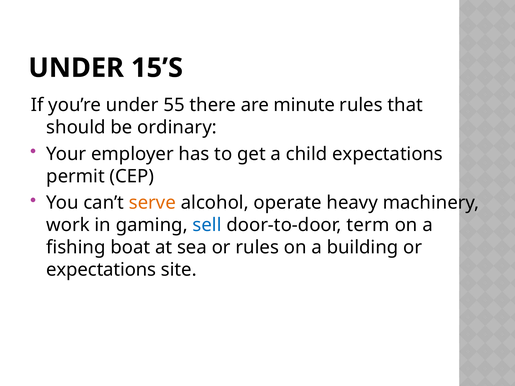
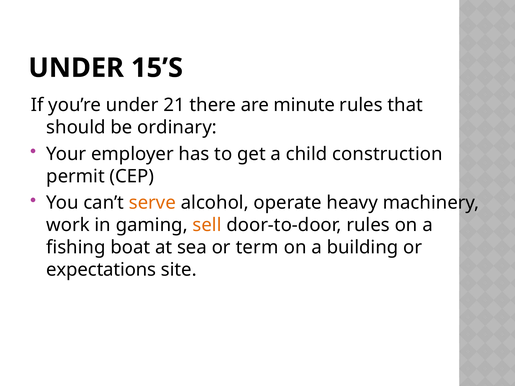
55: 55 -> 21 (174, 105)
child expectations: expectations -> construction (387, 154)
sell colour: blue -> orange (207, 225)
door-to-door term: term -> rules (368, 225)
or rules: rules -> term (257, 248)
